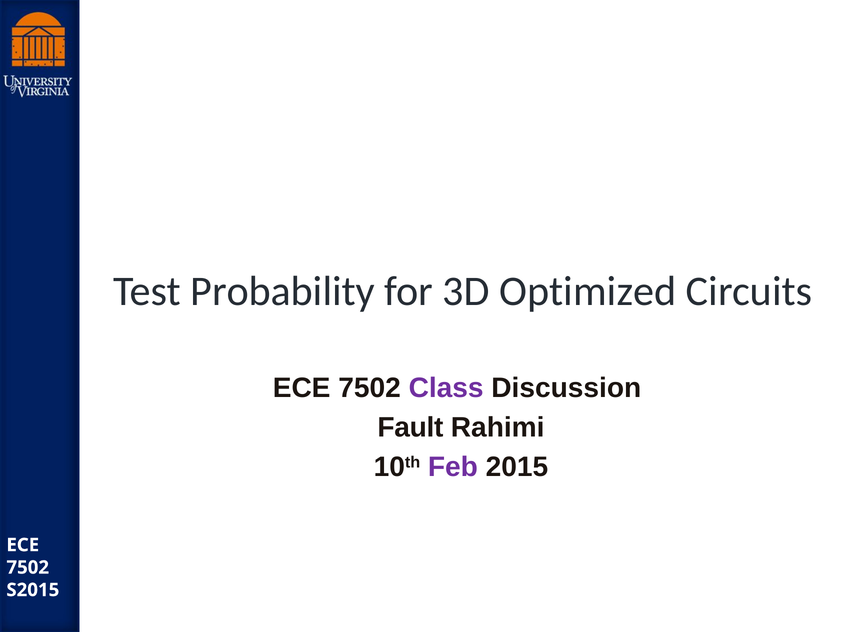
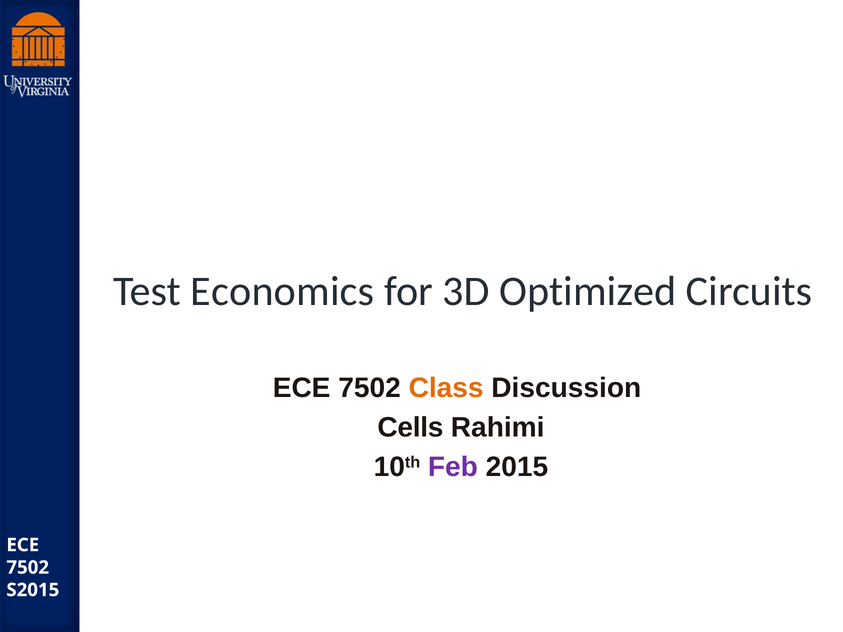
Probability: Probability -> Economics (282, 291)
Class colour: purple -> orange (446, 388)
Fault: Fault -> Cells (410, 428)
